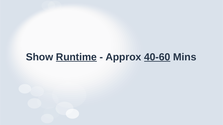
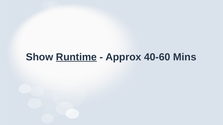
40-60 underline: present -> none (157, 57)
